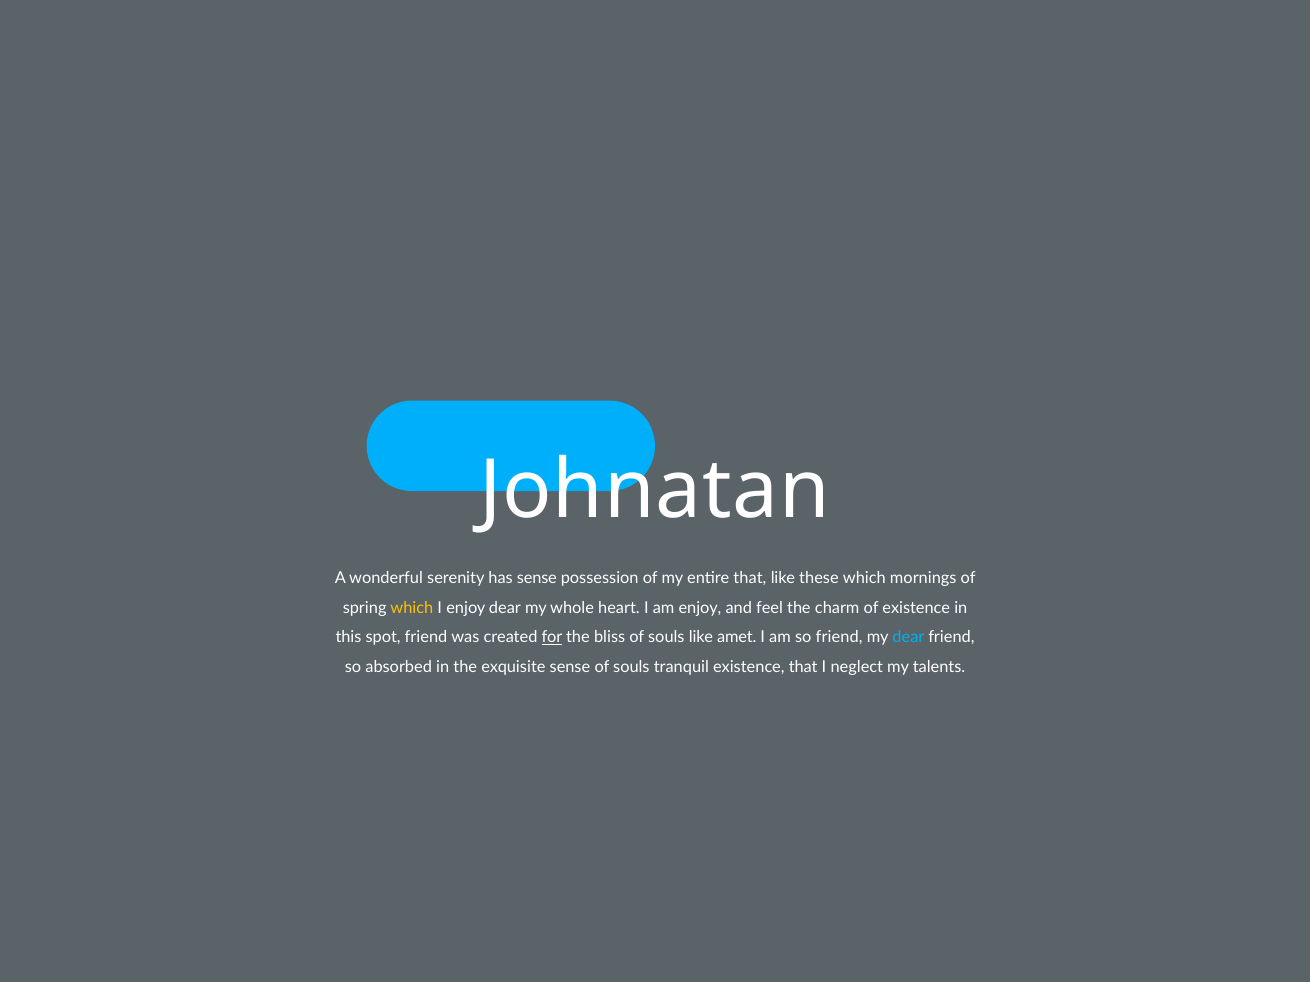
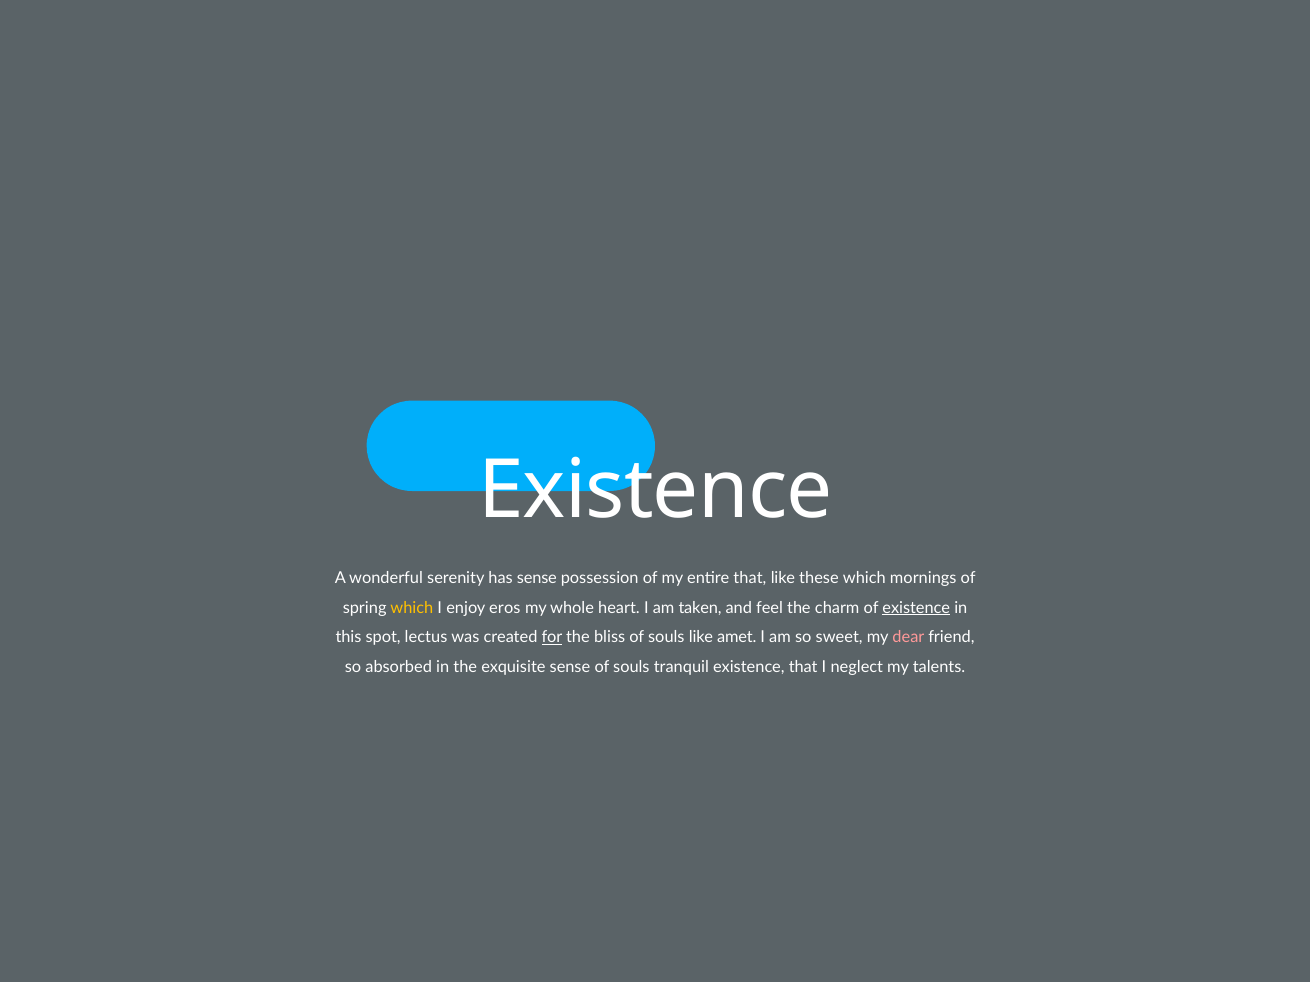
Johnatan: Johnatan -> Existence (655, 491)
enjoy dear: dear -> eros (505, 608)
am enjoy: enjoy -> taken (700, 608)
existence underline: none -> present (916, 608)
spot friend: friend -> lectus (426, 637)
so friend: friend -> sweet (839, 637)
dear colour: light blue -> pink (908, 637)
